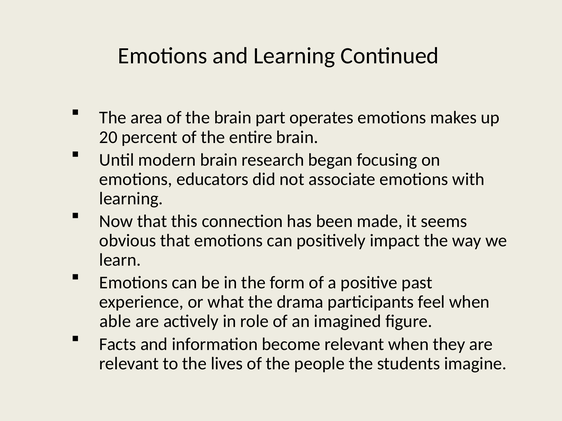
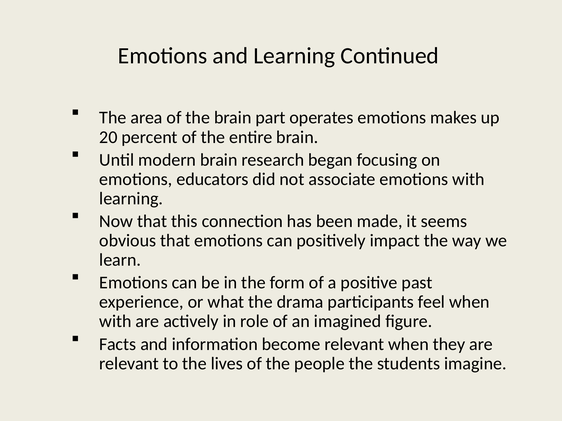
able: able -> with (115, 322)
